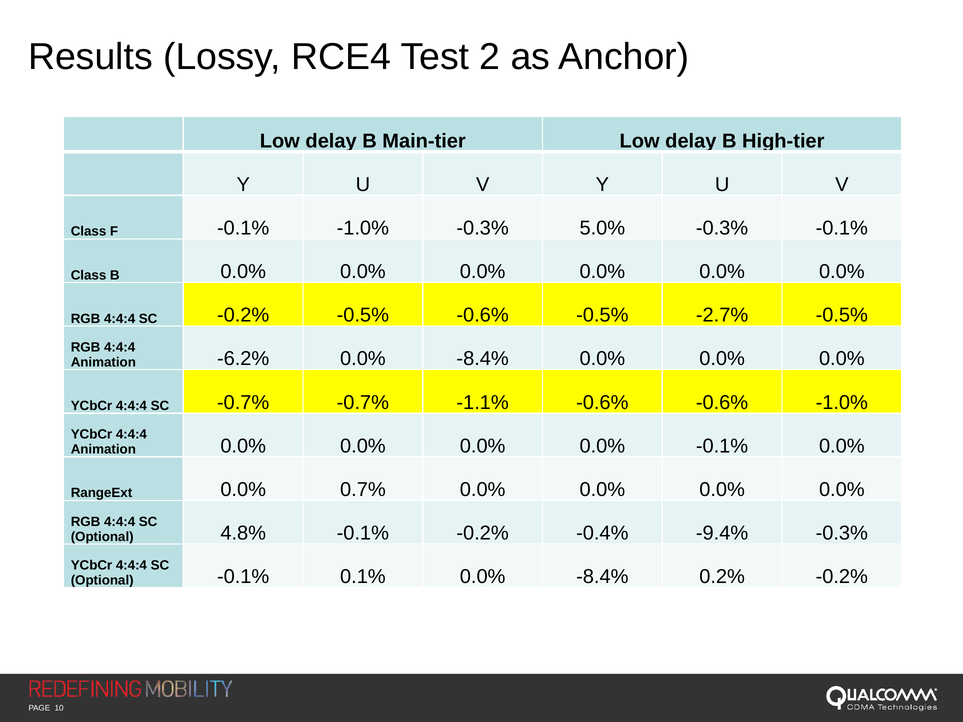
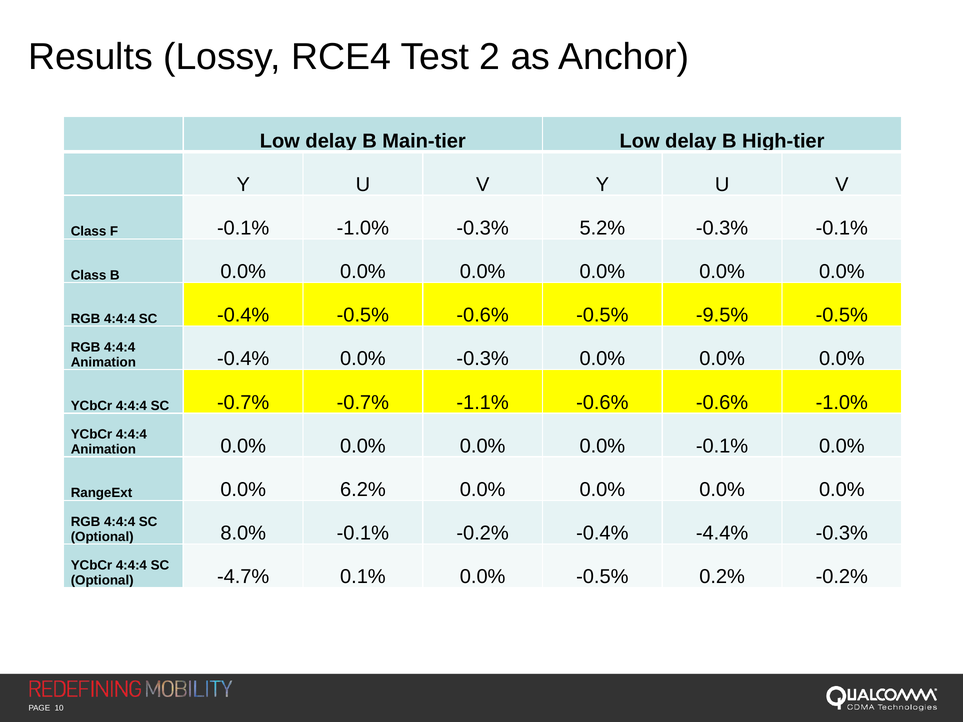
5.0%: 5.0% -> 5.2% (602, 228)
SC -0.2%: -0.2% -> -0.4% (243, 315)
-2.7%: -2.7% -> -9.5% (722, 315)
Animation -6.2%: -6.2% -> -0.4% (243, 359)
-8.4%: -8.4% -> -0.3% (483, 359)
0.7%: 0.7% -> 6.2% (363, 490)
4.8%: 4.8% -> 8.0% (243, 533)
-9.4%: -9.4% -> -4.4% (722, 533)
Optional -0.1%: -0.1% -> -4.7% (243, 577)
0.1% 0.0% -8.4%: -8.4% -> -0.5% (602, 577)
